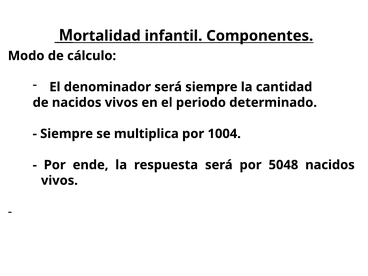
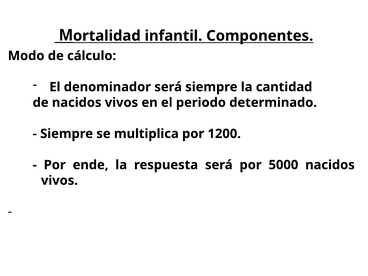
1004: 1004 -> 1200 (224, 134)
5048: 5048 -> 5000 (283, 165)
